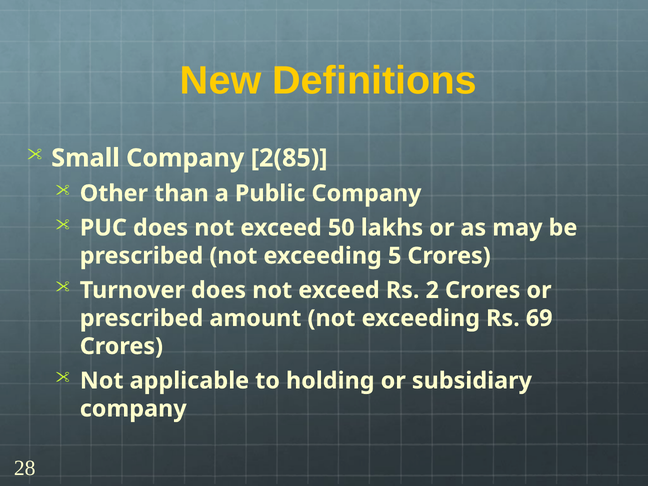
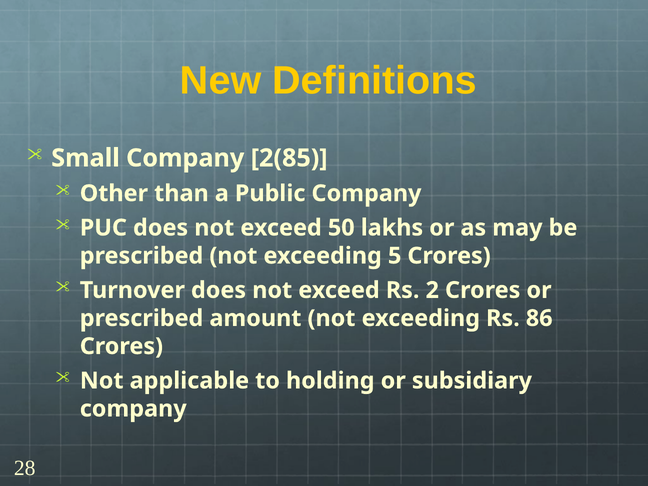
69: 69 -> 86 (539, 318)
